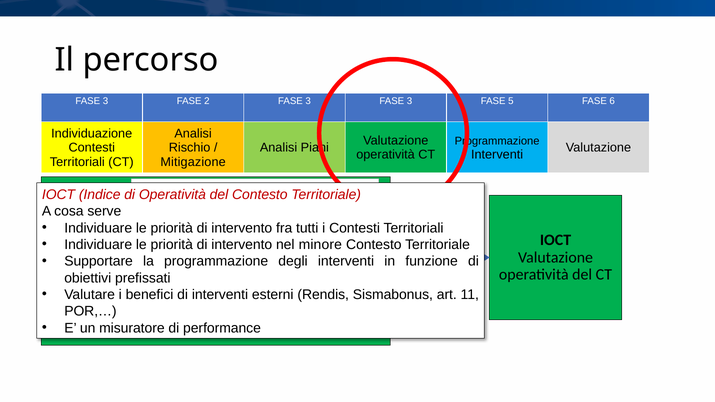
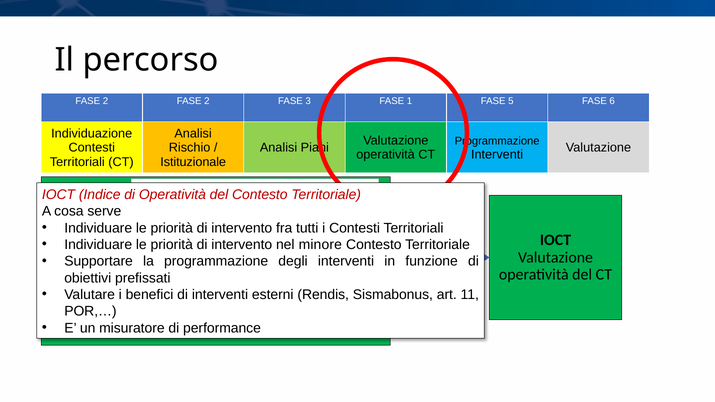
3: 3 -> 2 (105, 101)
3 FASE 3: 3 -> 1 (410, 101)
Mitigazione: Mitigazione -> Istituzionale (193, 162)
